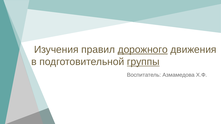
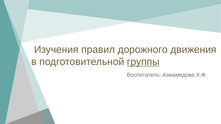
дорожного underline: present -> none (143, 50)
